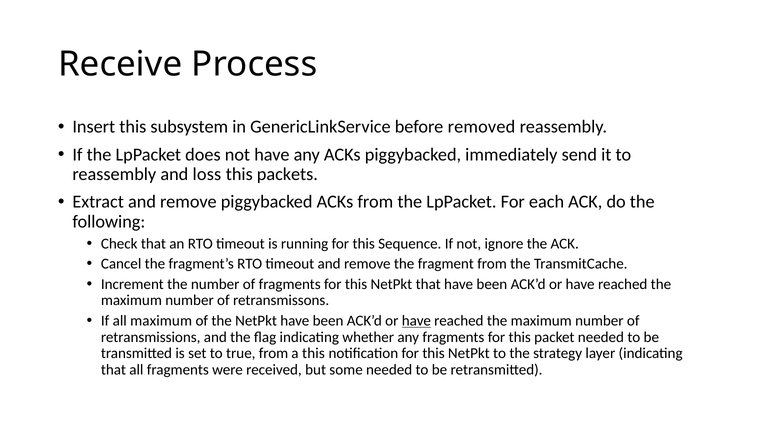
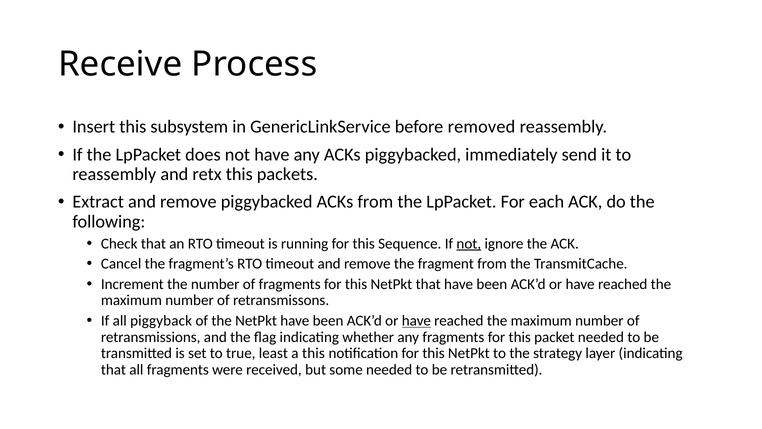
loss: loss -> retx (207, 174)
not underline: none -> present (469, 243)
all maximum: maximum -> piggyback (161, 320)
true from: from -> least (273, 353)
